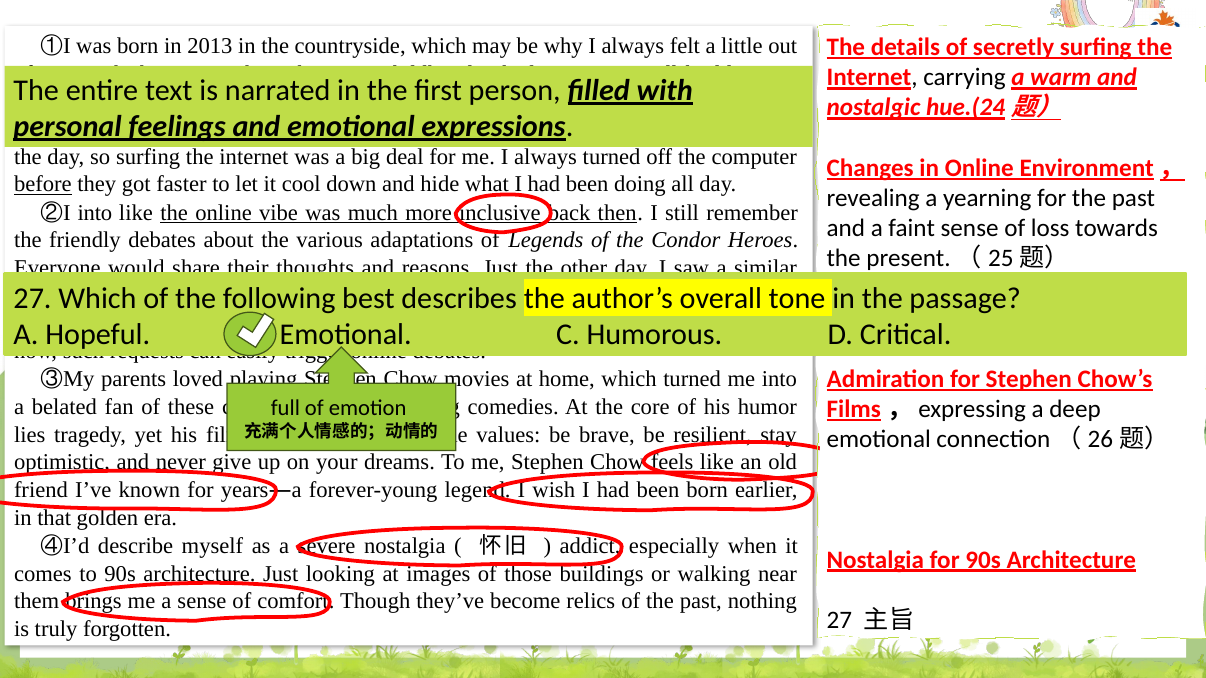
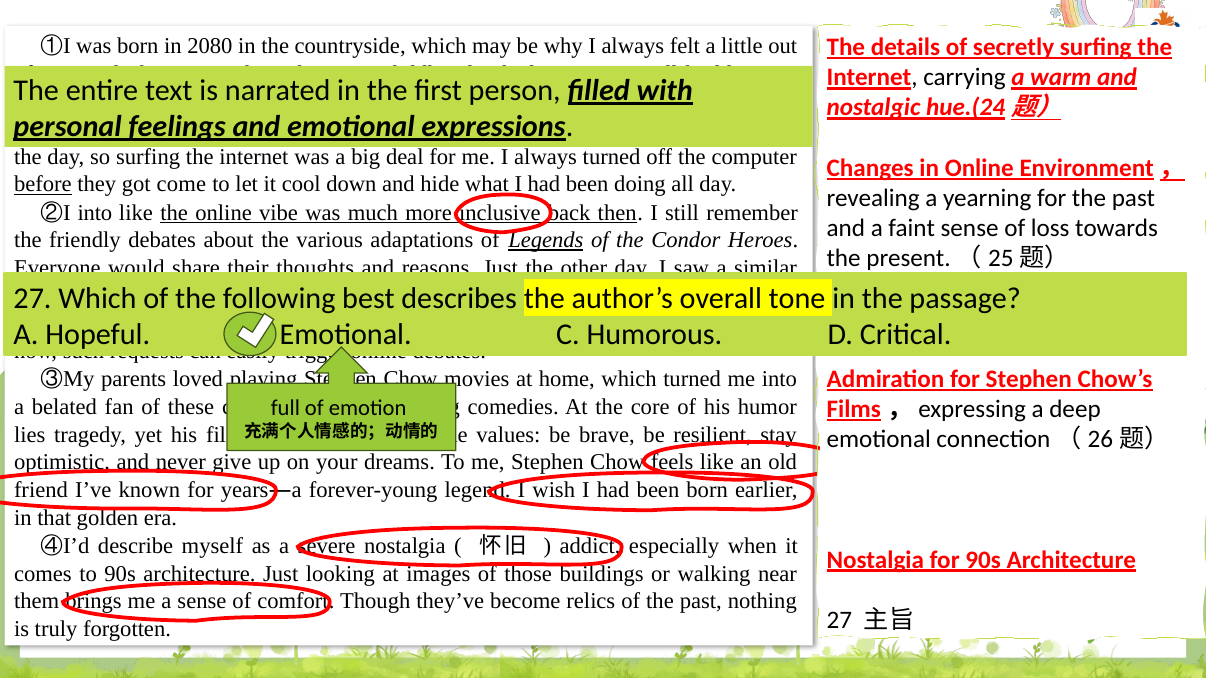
2013: 2013 -> 2080 (210, 46)
faster: faster -> come (181, 185)
Legends underline: none -> present (546, 241)
